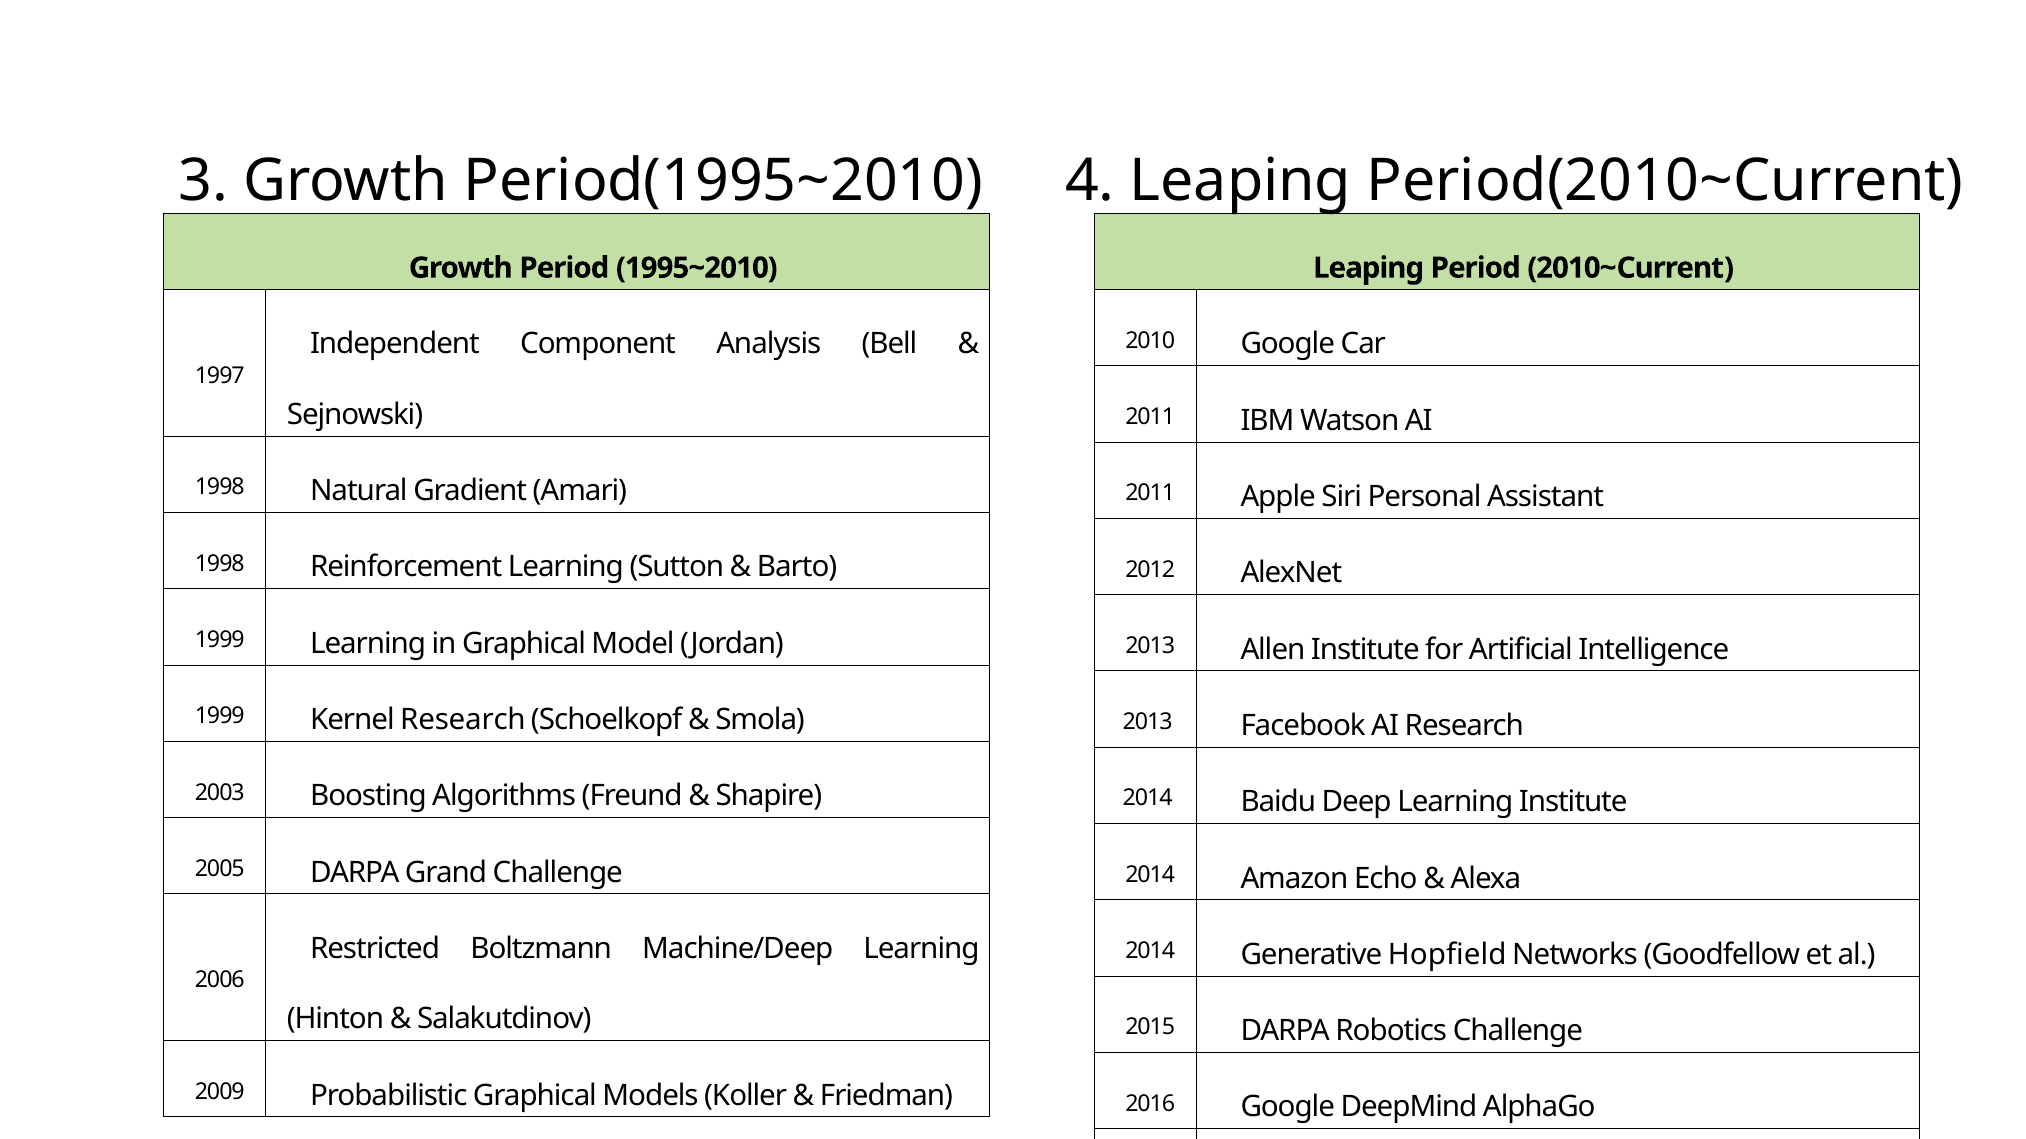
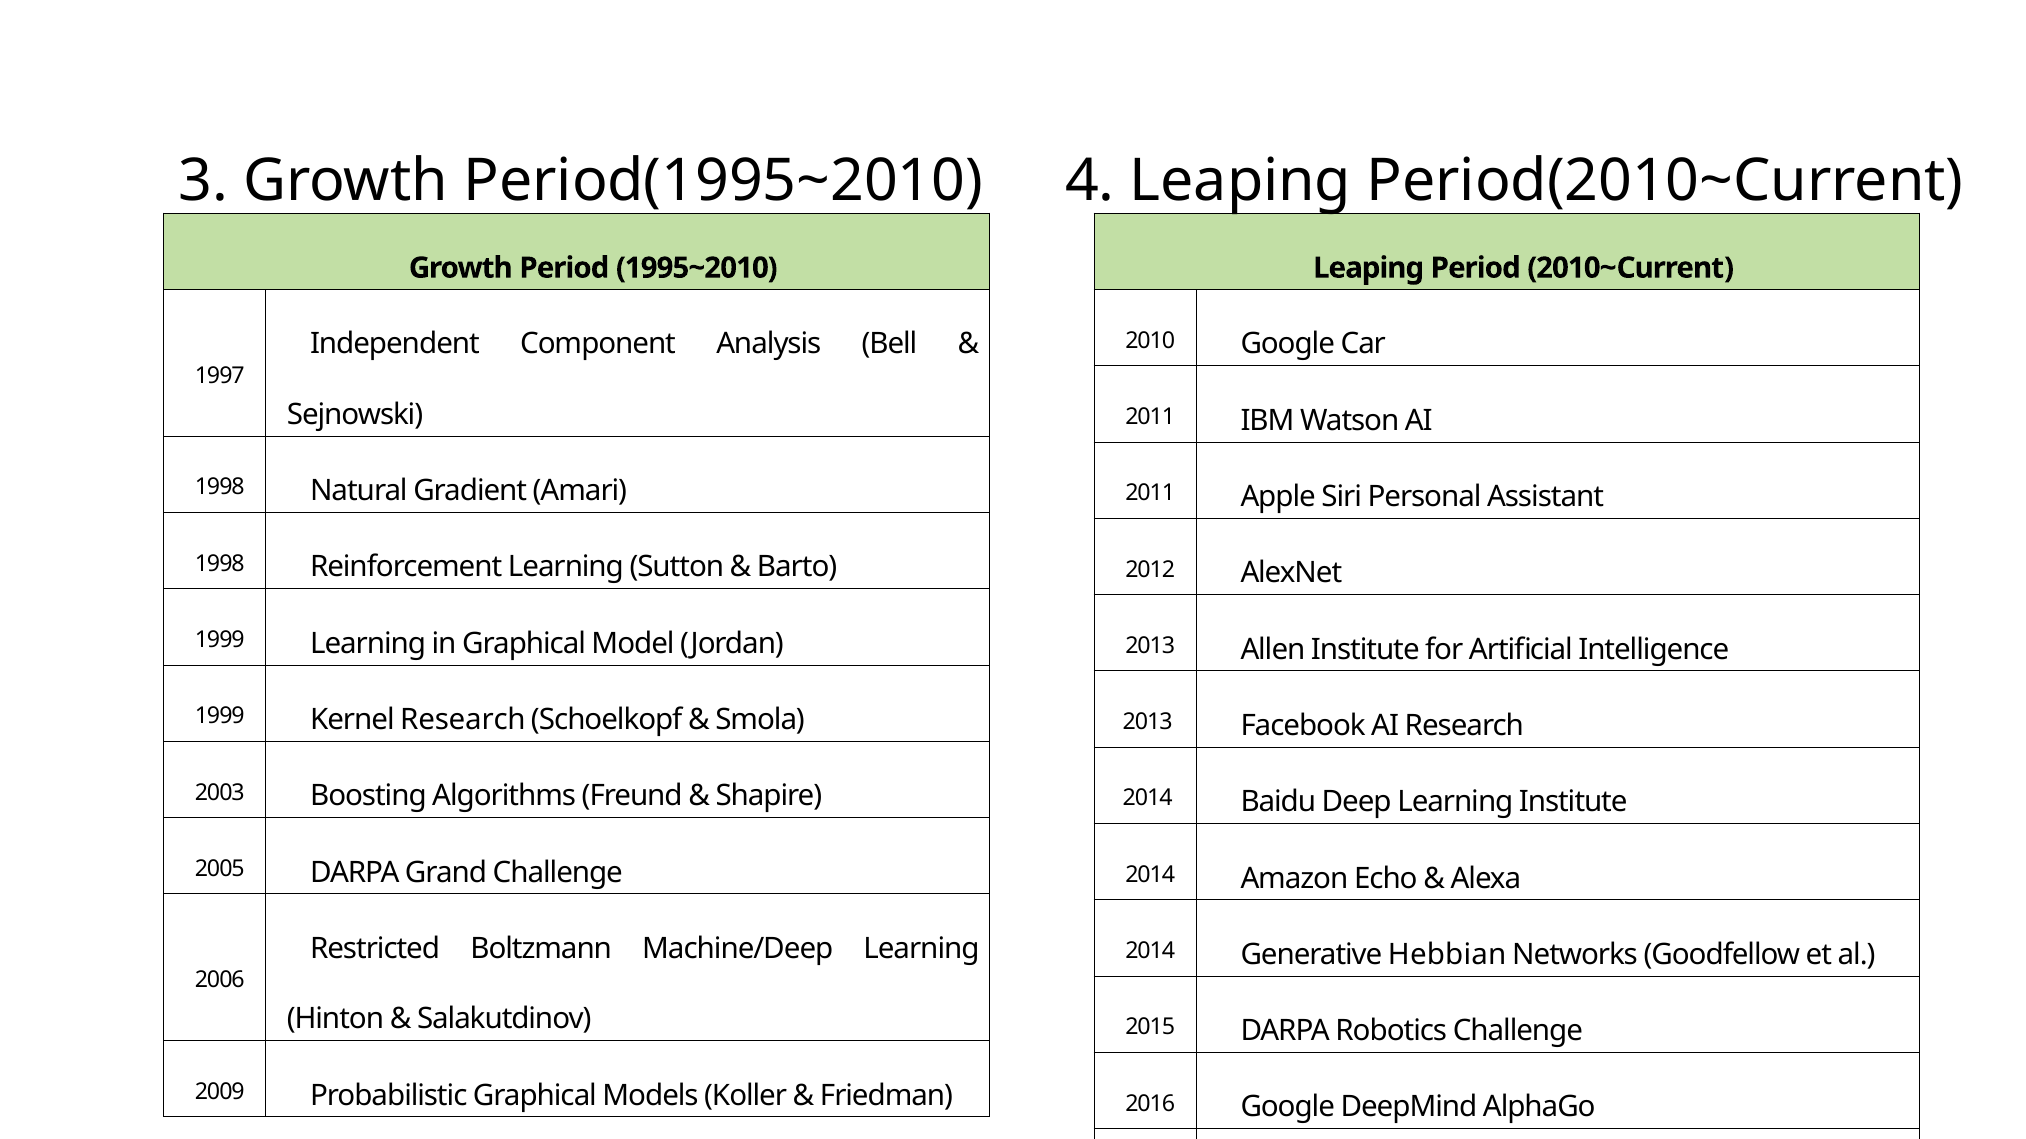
Hopfield: Hopfield -> Hebbian (1447, 955)
